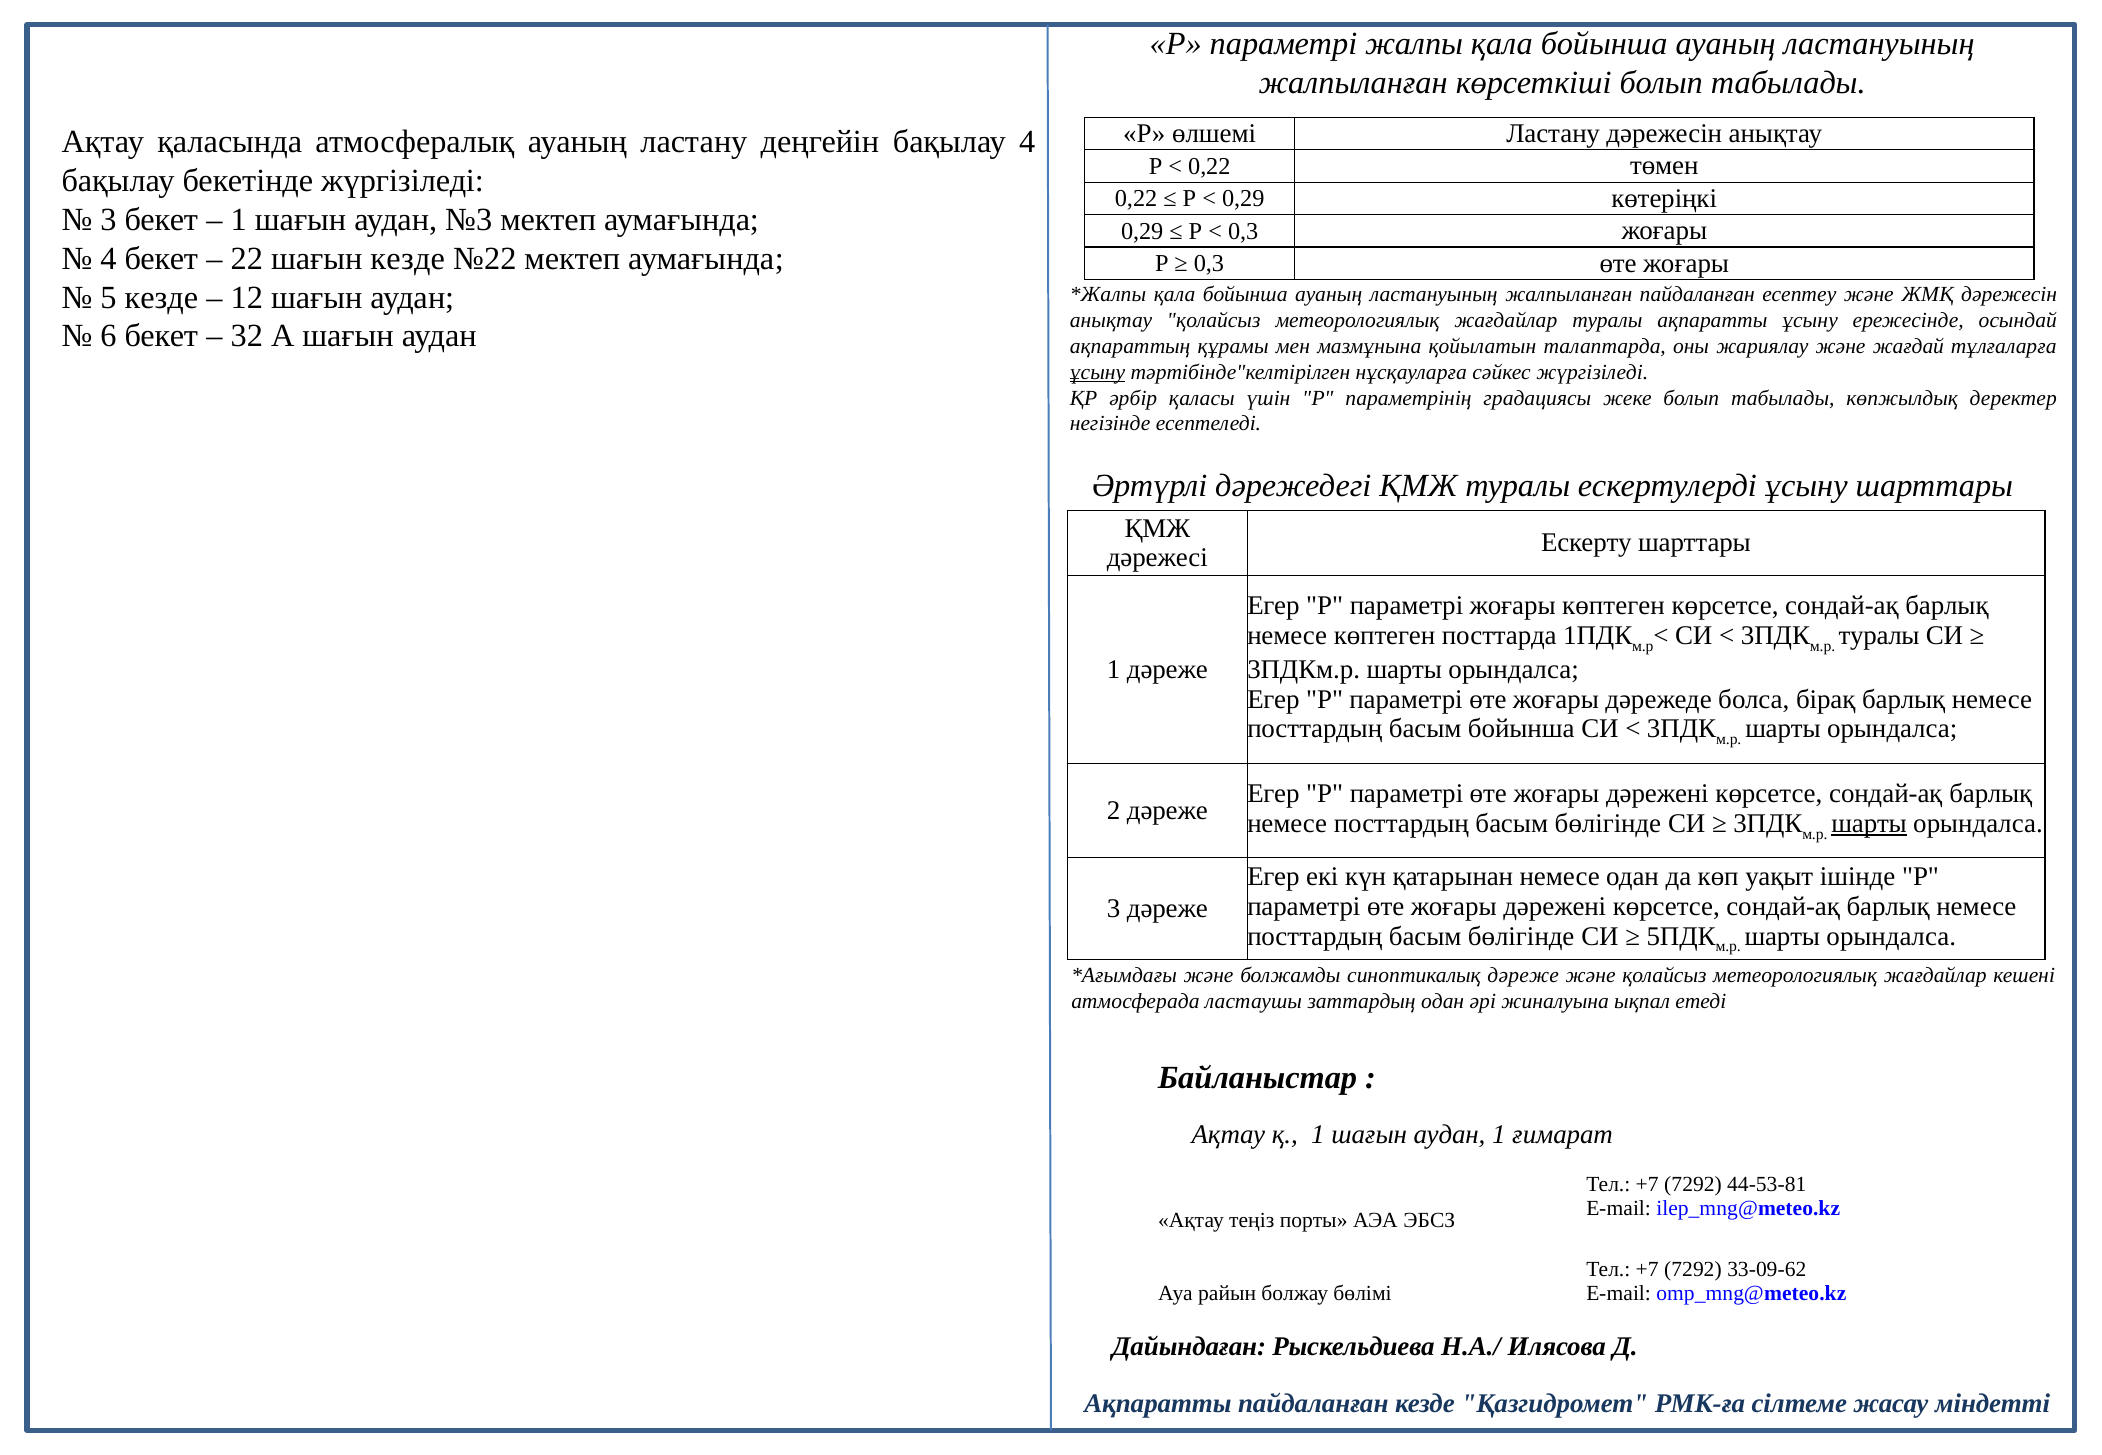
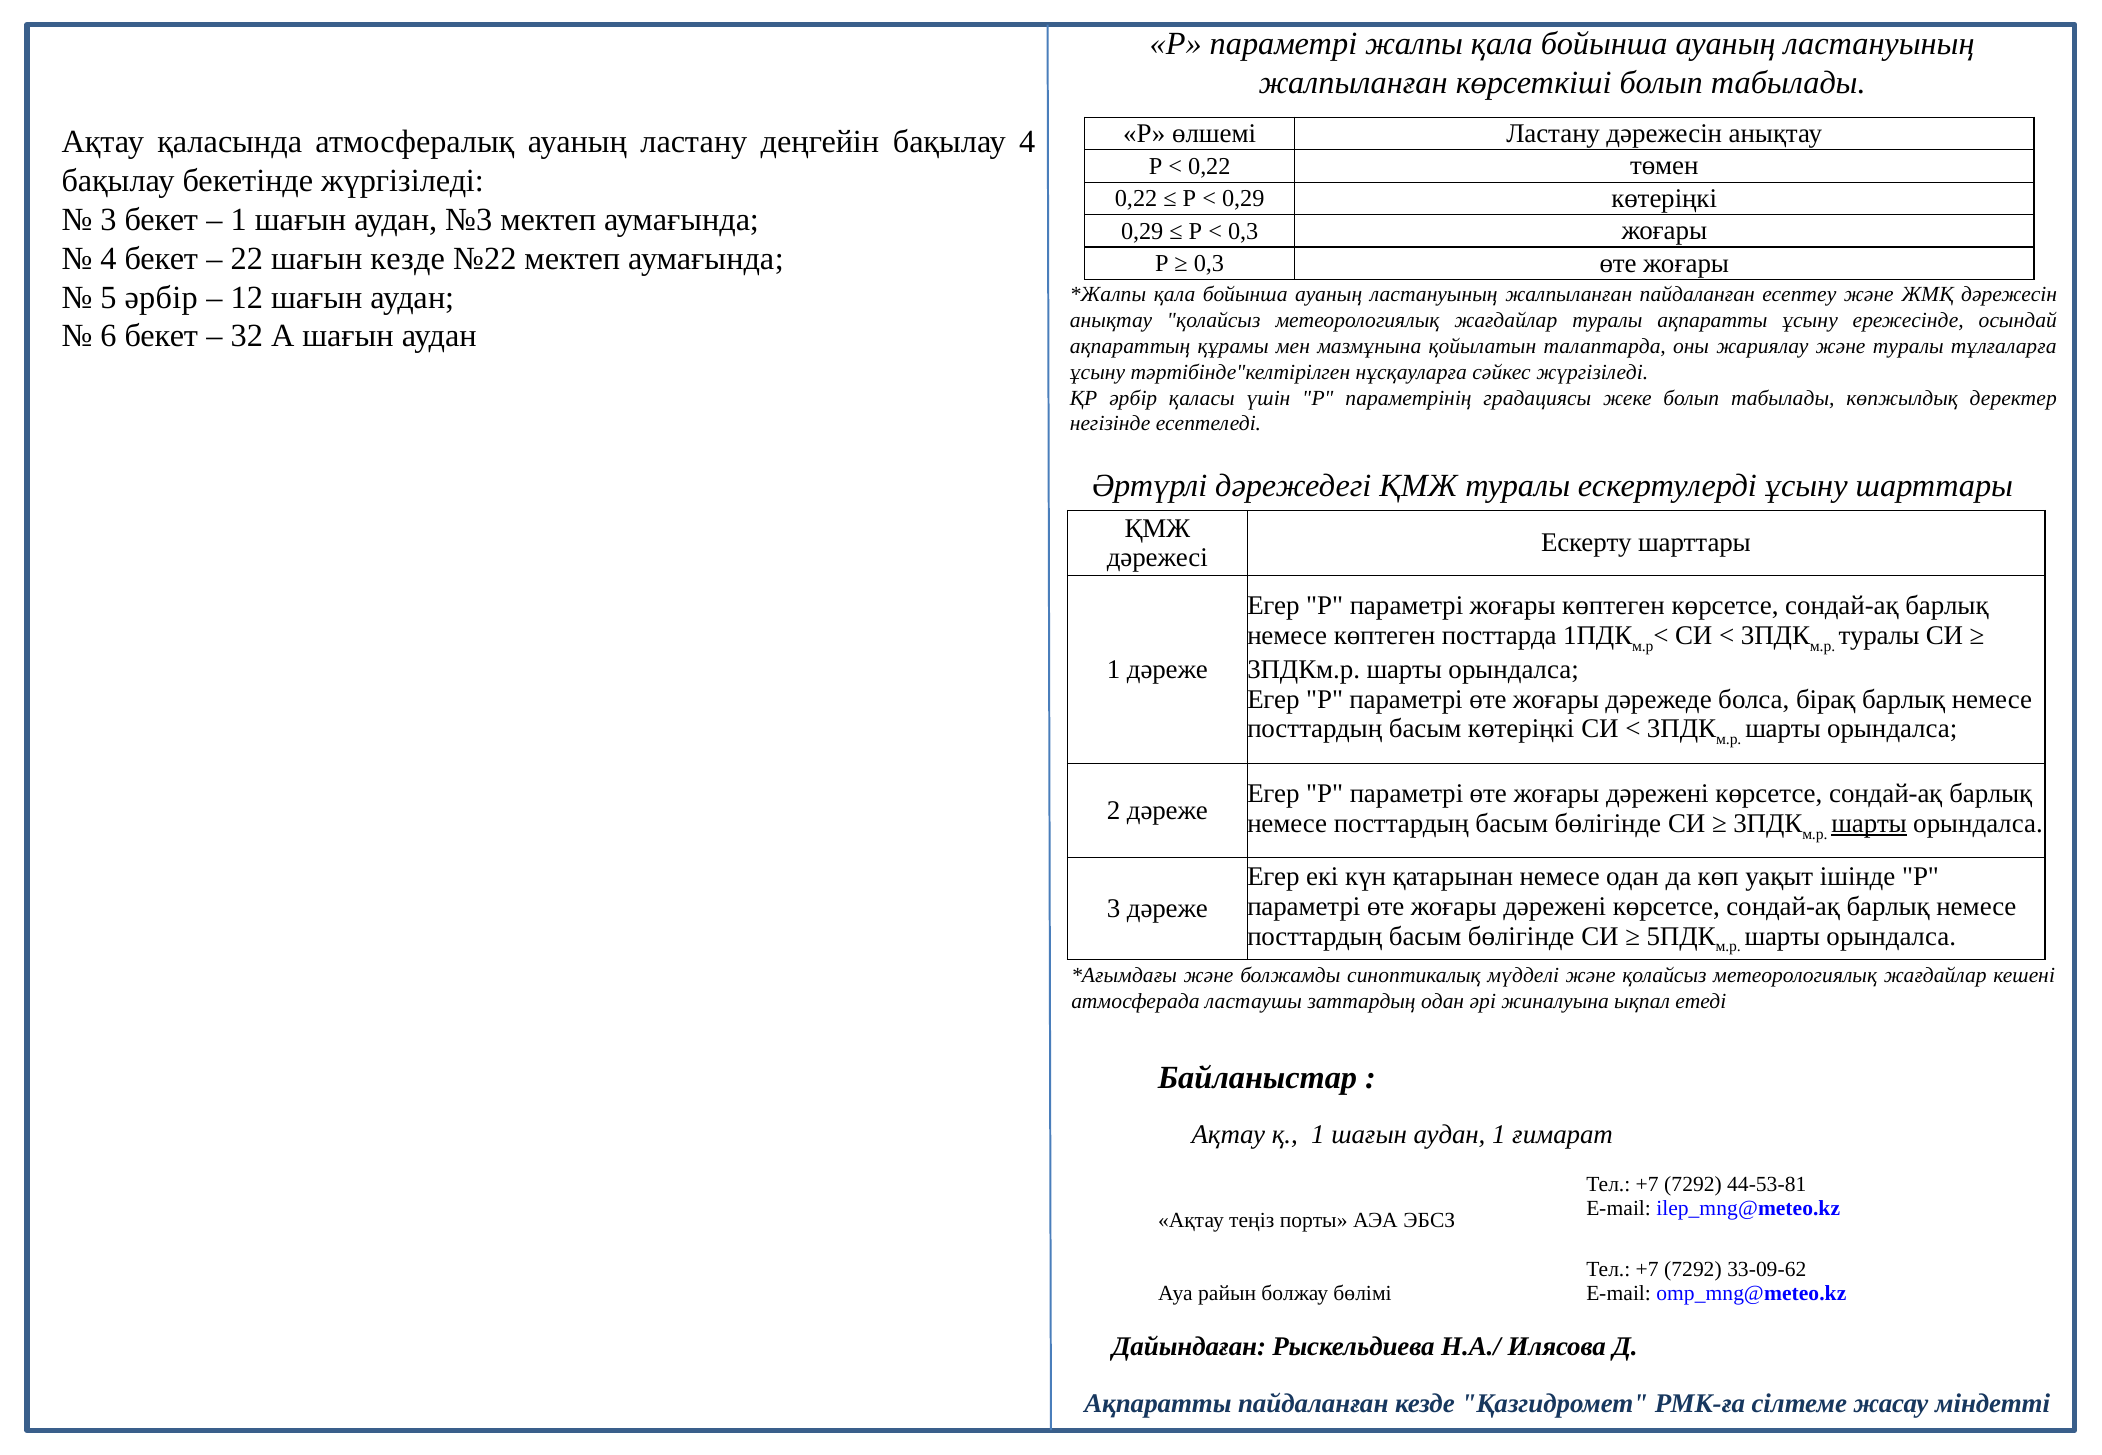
5 кезде: кезде -> әрбір (161, 297)
және жағдай: жағдай -> туралы (1908, 346)
ұсыну underline: present -> none (1098, 372)
басым бойынша: бойынша -> көтеріңкі (1521, 729)
синоптикалық дәреже: дәреже -> мүдделі (1523, 975)
